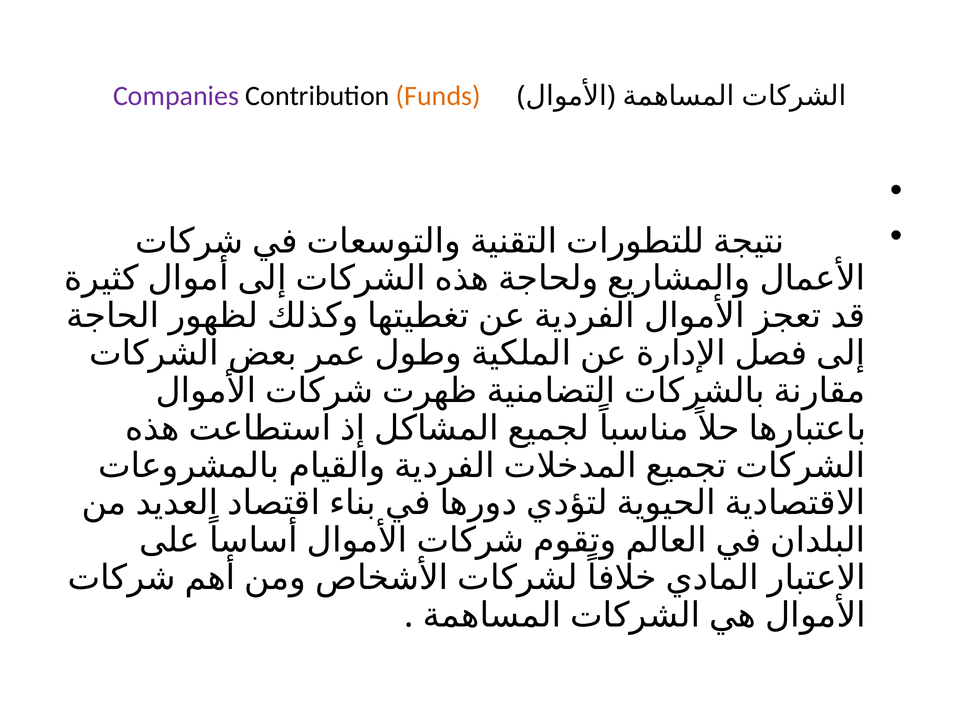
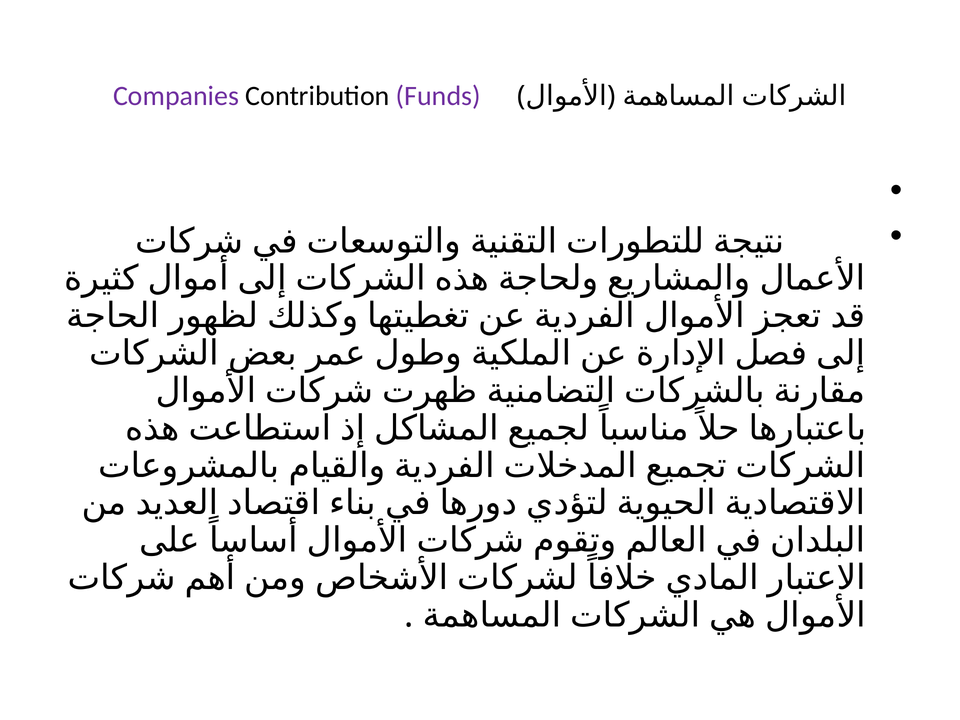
Funds colour: orange -> purple (438, 96)
